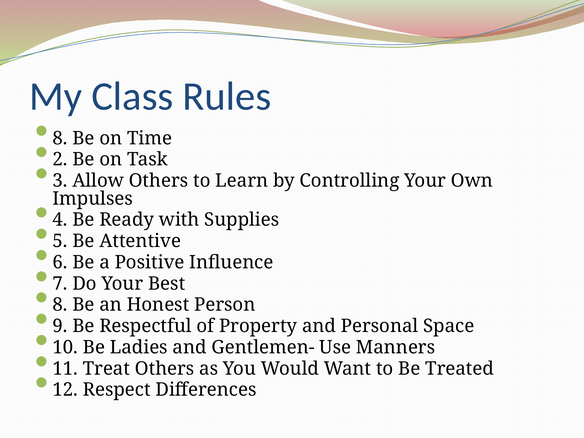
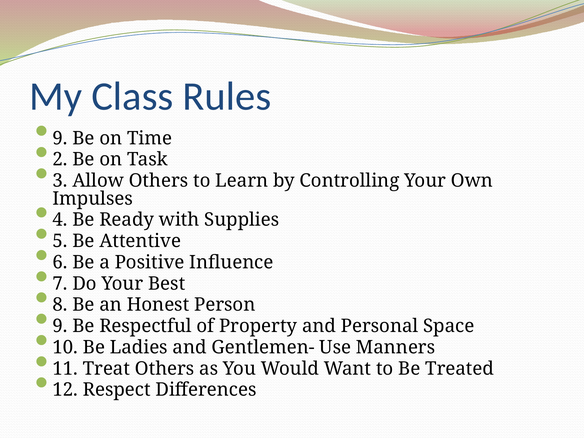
8: 8 -> 9 (60, 138)
